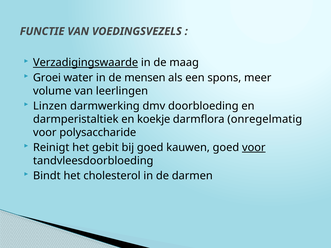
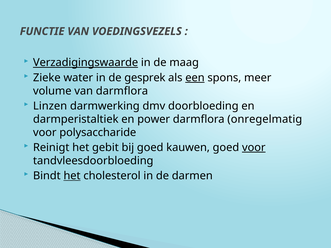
Groei: Groei -> Zieke (47, 78)
mensen: mensen -> gesprek (145, 78)
een underline: none -> present (195, 78)
van leerlingen: leerlingen -> darmflora (122, 91)
koekje: koekje -> power (154, 119)
het underline: none -> present (72, 176)
